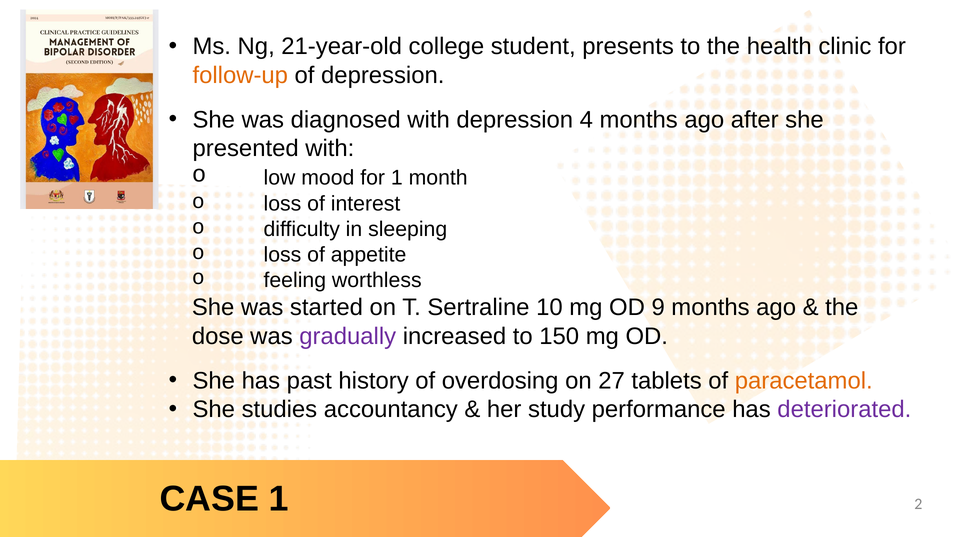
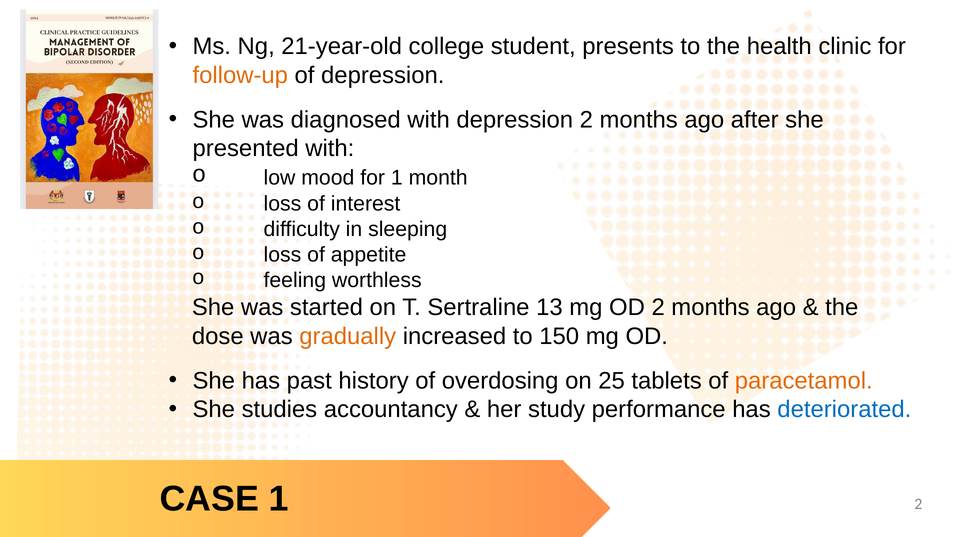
depression 4: 4 -> 2 (586, 120)
10: 10 -> 13 (549, 308)
OD 9: 9 -> 2 (658, 308)
gradually colour: purple -> orange (348, 336)
27: 27 -> 25 (612, 381)
deteriorated colour: purple -> blue (844, 410)
